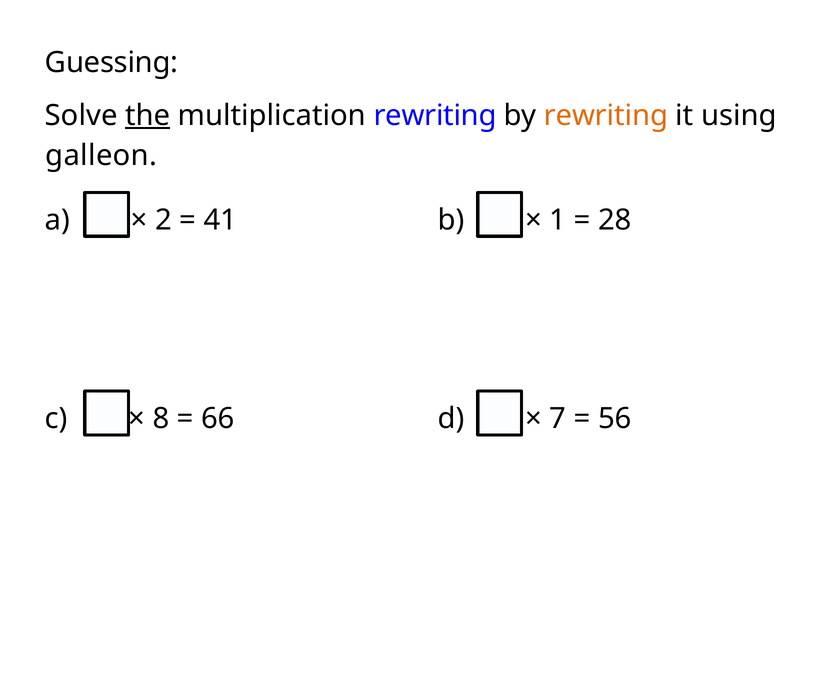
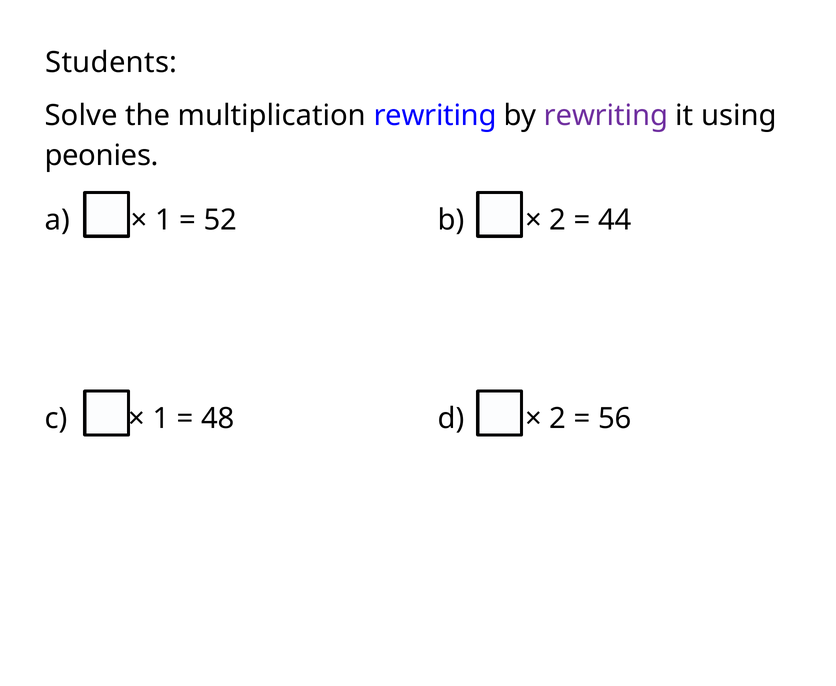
Guessing: Guessing -> Students (111, 63)
the underline: present -> none (148, 115)
rewriting colour: orange -> purple (606, 115)
galleon: galleon -> peonies (102, 155)
2: 2 -> 1 (163, 220)
41: 41 -> 52 (220, 220)
1: 1 -> 2 (558, 220)
28: 28 -> 44 (615, 220)
8: 8 -> 1 (161, 418)
66: 66 -> 48 (218, 418)
7: 7 -> 2 (558, 418)
